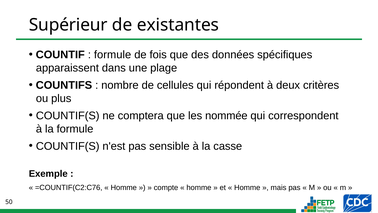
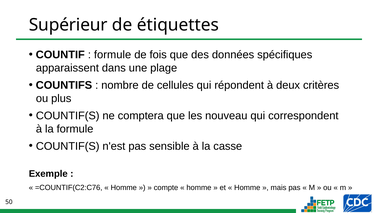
existantes: existantes -> étiquettes (178, 25)
nommée: nommée -> nouveau (226, 115)
